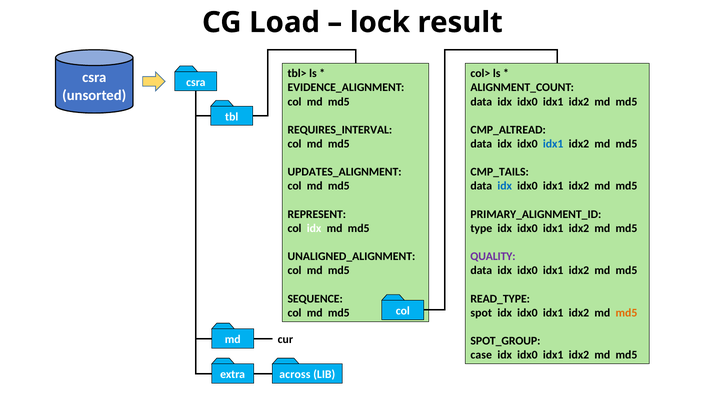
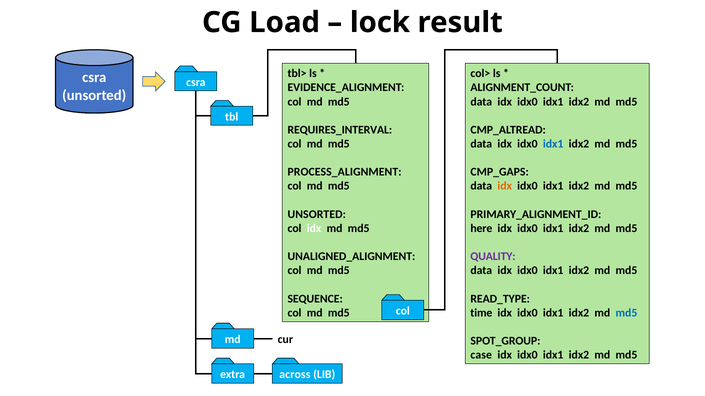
UPDATES_ALIGNMENT: UPDATES_ALIGNMENT -> PROCESS_ALIGNMENT (345, 172)
CMP_TAILS: CMP_TAILS -> CMP_GAPS (500, 172)
idx colour: blue -> orange (505, 186)
REPRESENT: REPRESENT -> UNSORTED (317, 215)
type: type -> here (481, 229)
spot: spot -> time (481, 313)
md5 colour: orange -> blue (626, 313)
